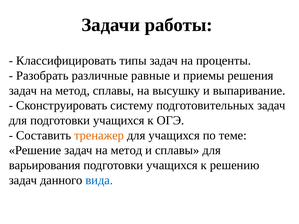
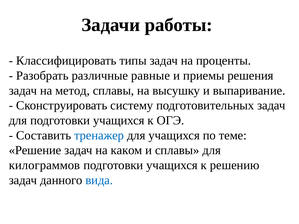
тренажер colour: orange -> blue (99, 135)
Решение задач на метод: метод -> каком (127, 150)
варьирования: варьирования -> килограммов (45, 165)
